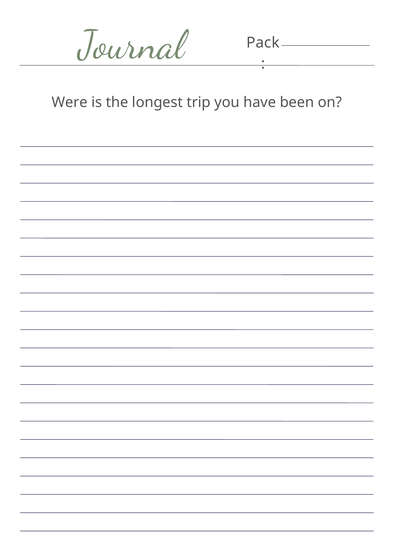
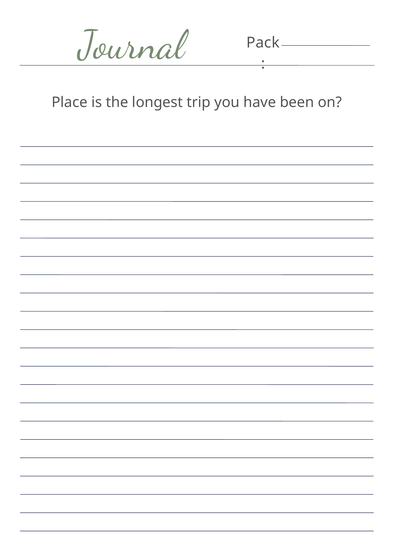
Were: Were -> Place (70, 102)
